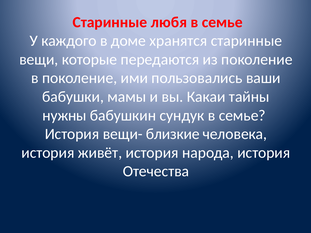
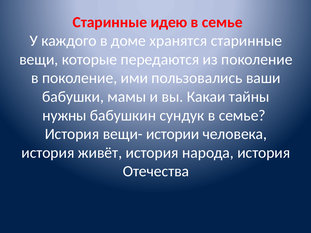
любя: любя -> идею (169, 22)
близкие: близкие -> истории (173, 134)
